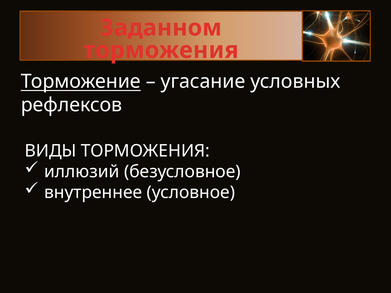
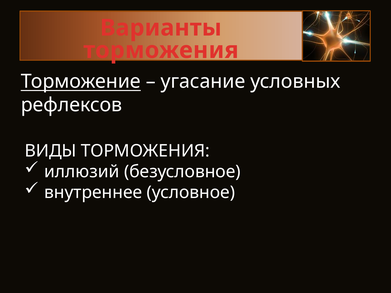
Заданном: Заданном -> Варианты (161, 28)
